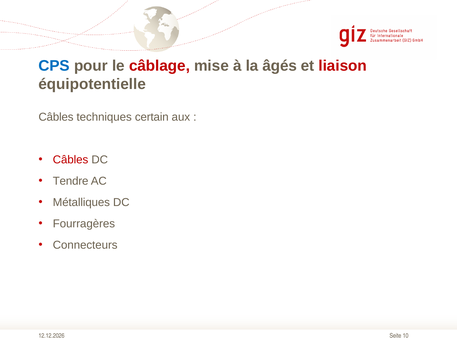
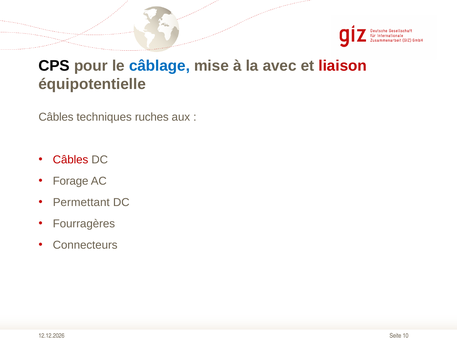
CPS colour: blue -> black (54, 66)
câblage colour: red -> blue (159, 66)
âgés: âgés -> avec (280, 66)
certain: certain -> ruches (152, 117)
Tendre: Tendre -> Forage (71, 181)
Métalliques: Métalliques -> Permettant (81, 202)
